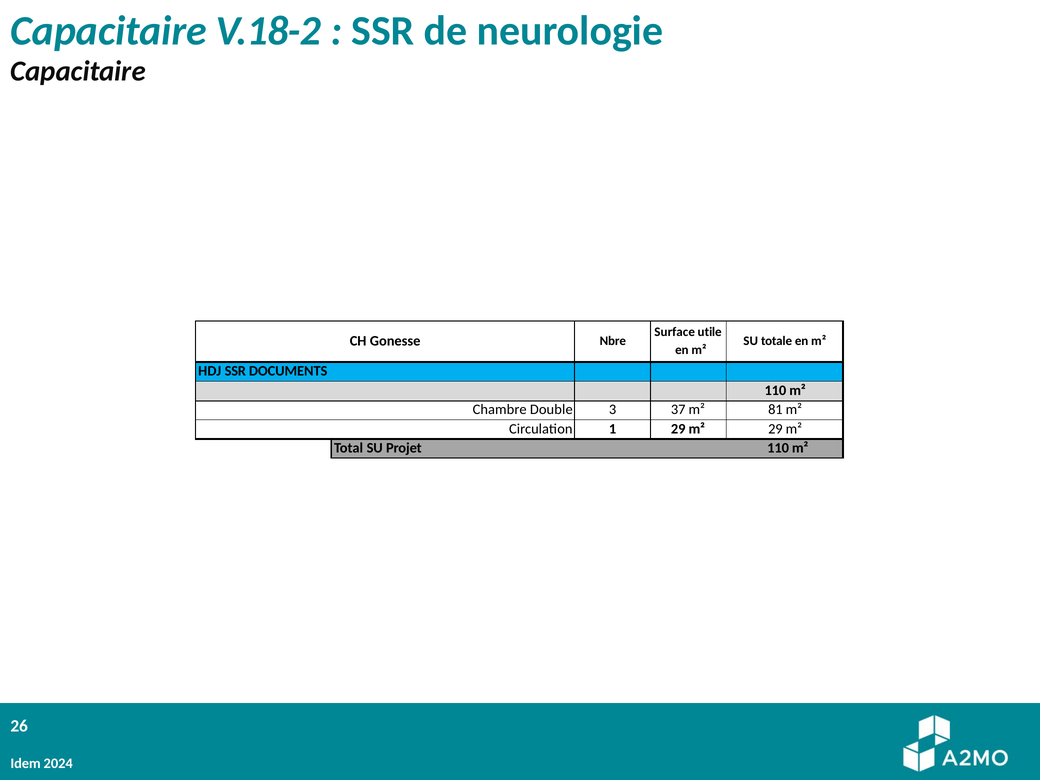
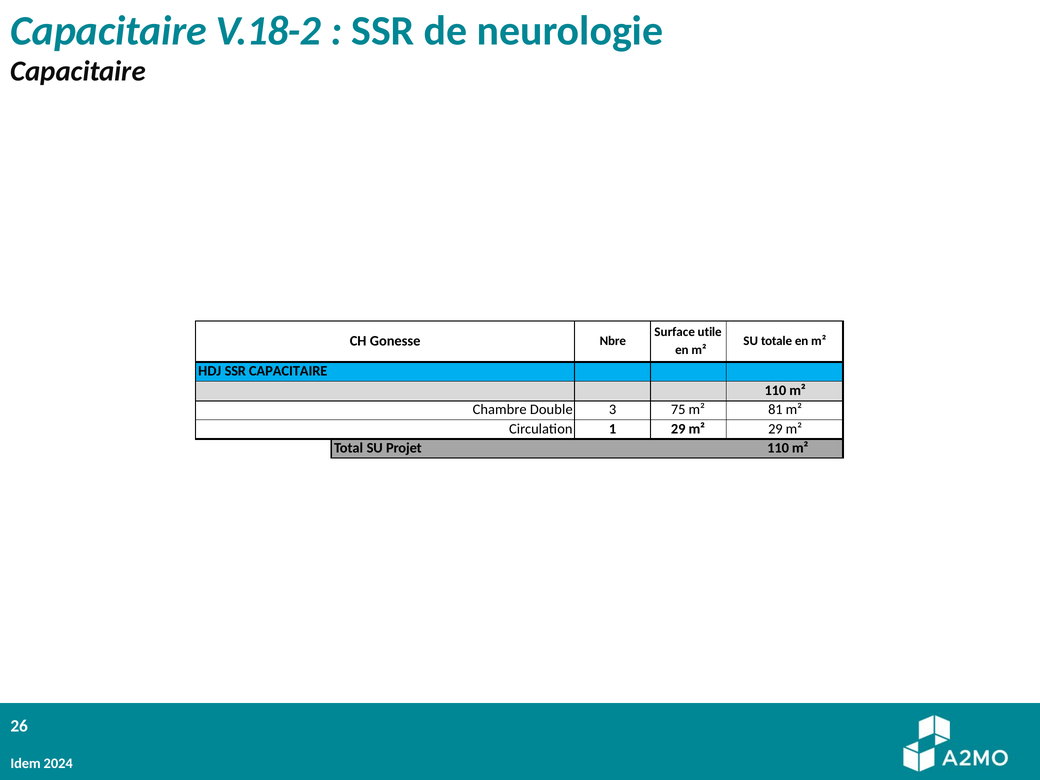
SSR DOCUMENTS: DOCUMENTS -> CAPACITAIRE (288, 371)
37: 37 -> 75 (678, 410)
